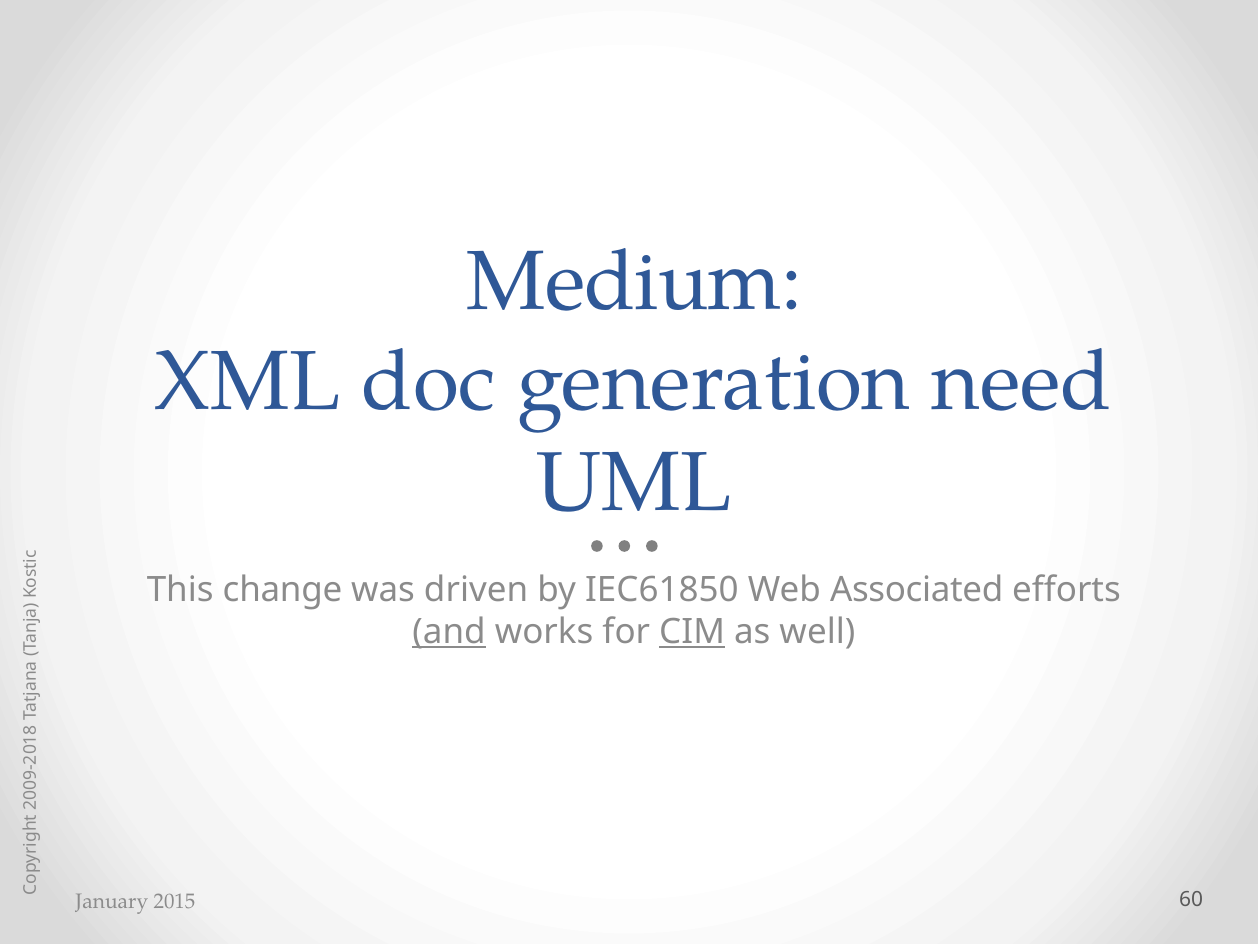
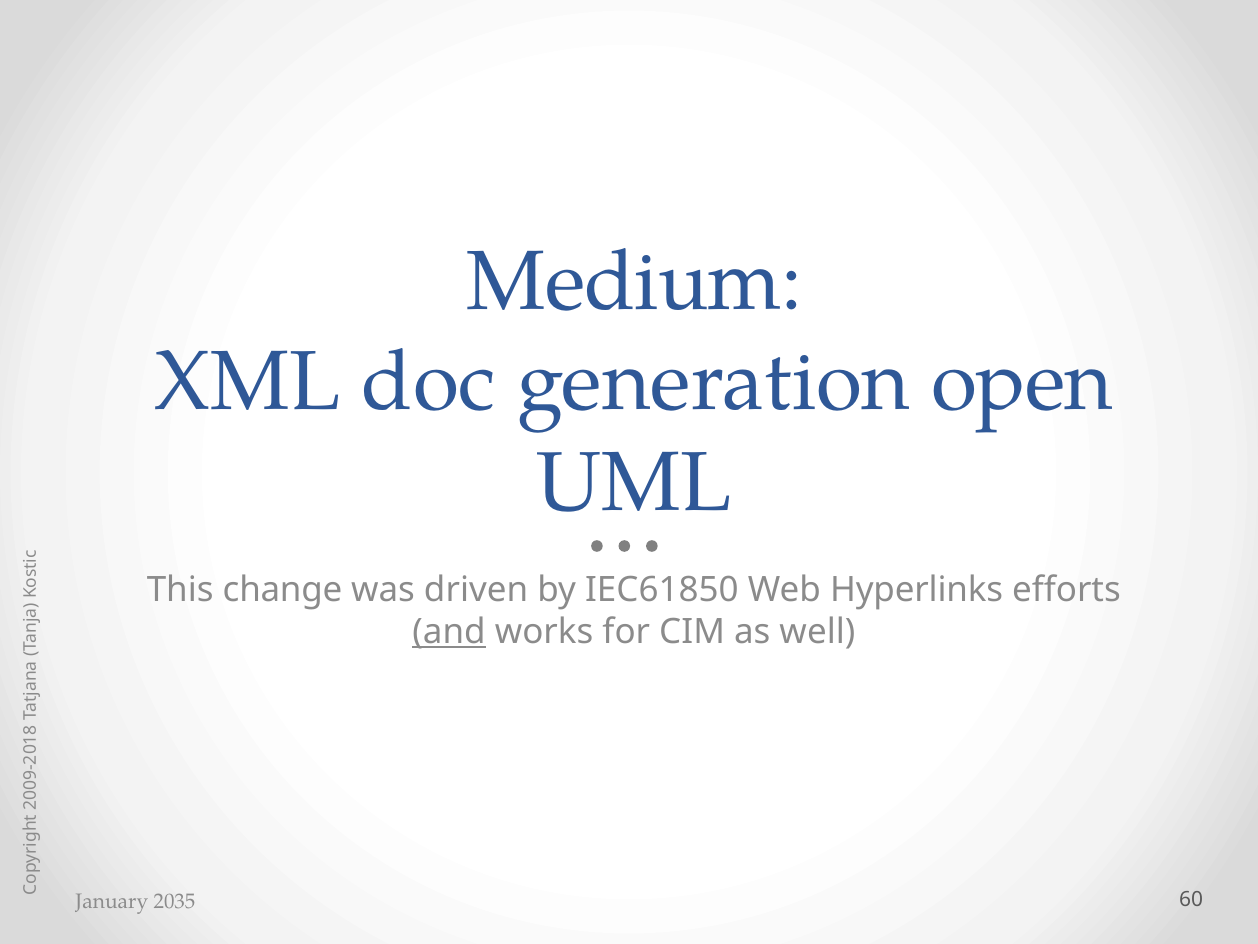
need: need -> open (1022, 382)
Associated: Associated -> Hyperlinks (917, 589)
CIM underline: present -> none (692, 631)
2015: 2015 -> 2035 (174, 901)
